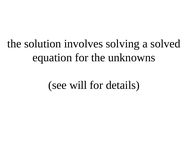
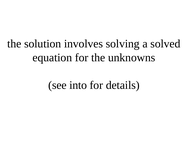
will: will -> into (78, 85)
